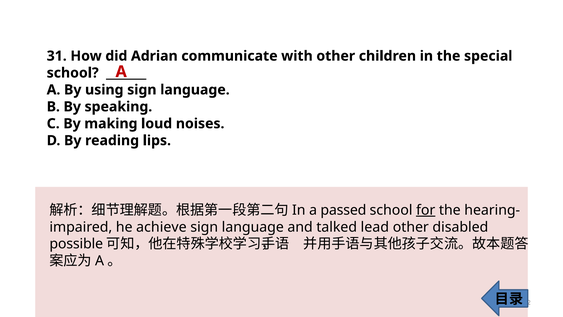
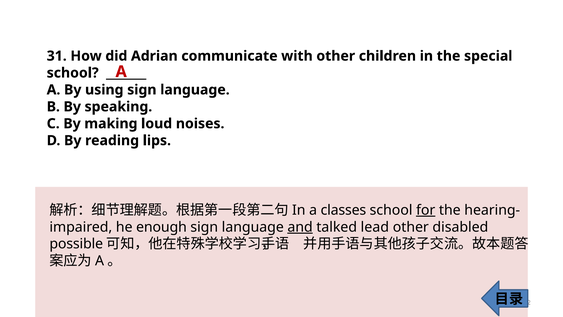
passed: passed -> classes (343, 210)
achieve: achieve -> enough (161, 227)
and underline: none -> present (300, 227)
